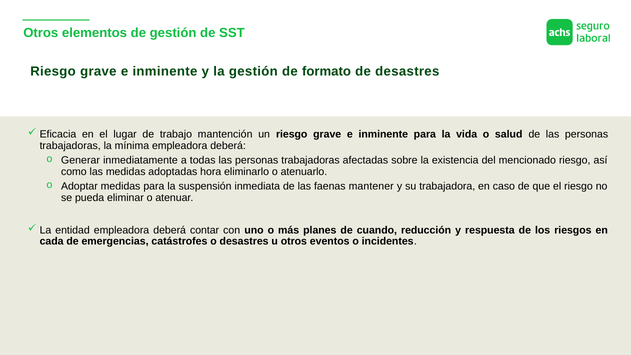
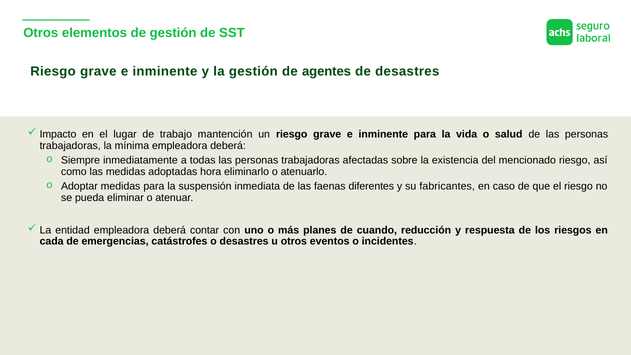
formato: formato -> agentes (327, 72)
Eficacia: Eficacia -> Impacto (58, 134)
Generar: Generar -> Siempre (81, 160)
mantener: mantener -> diferentes (371, 186)
trabajadora: trabajadora -> fabricantes (447, 186)
